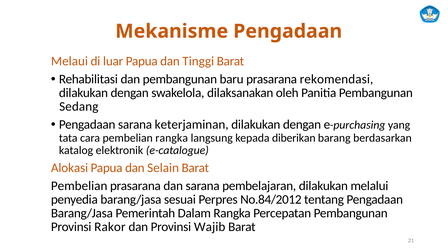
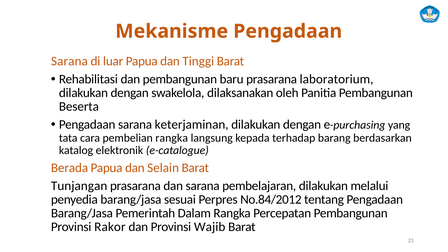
Melaui: Melaui -> Sarana (69, 61)
rekomendasi: rekomendasi -> laboratorium (337, 79)
Sedang: Sedang -> Beserta (79, 107)
diberikan: diberikan -> terhadap (294, 138)
Alokasi: Alokasi -> Berada (70, 168)
Pembelian: Pembelian -> Tunjangan (79, 186)
